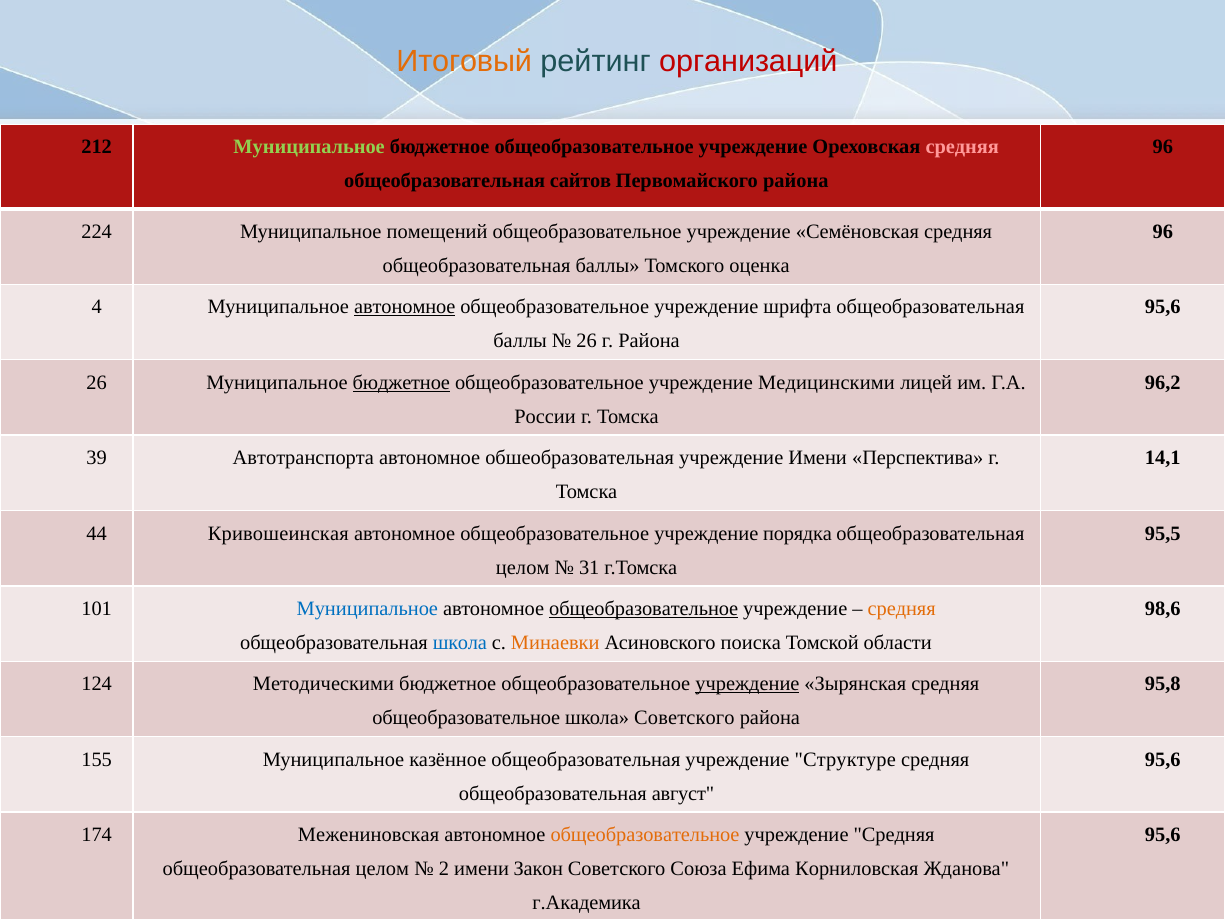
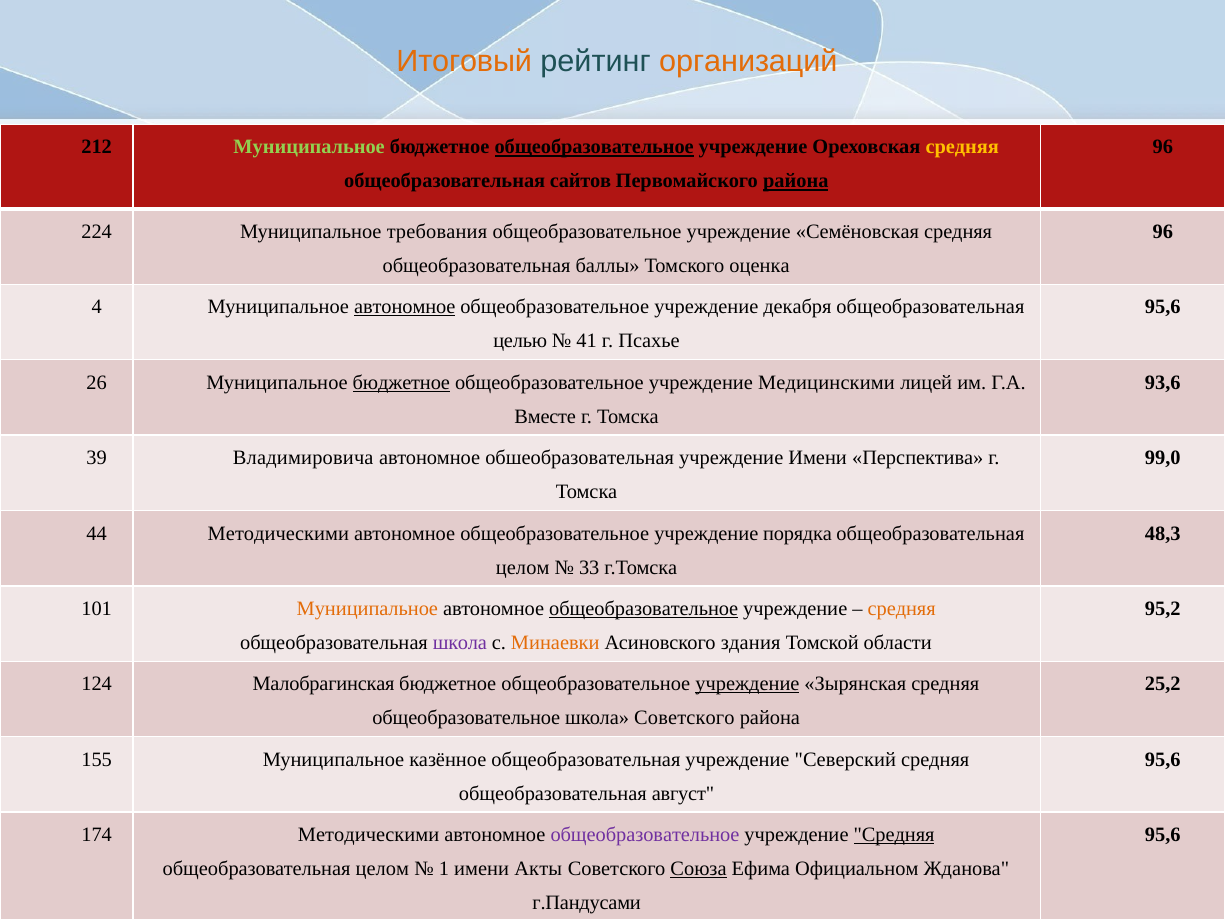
организаций colour: red -> orange (748, 62)
общеобразовательное underline: none -> present (594, 147)
средняя colour: pink -> yellow (962, 147)
района underline: none -> present (796, 181)
помещений: помещений -> требования (437, 232)
шрифта: шрифта -> декабря (797, 307)
баллы: баллы -> целью (520, 341)
26: 26 -> 41 (587, 341)
г Района: Района -> Псахье (649, 341)
96,2: 96,2 -> 93,6 (1163, 382)
России: России -> Вместе (545, 416)
Автотранспорта: Автотранспорта -> Владимировича (303, 458)
14,1: 14,1 -> 99,0 (1163, 458)
44 Кривошеинская: Кривошеинская -> Методическими (278, 533)
95,5: 95,5 -> 48,3 (1163, 533)
31: 31 -> 33 (589, 567)
Муниципальное colour: blue -> orange (367, 609)
98,6: 98,6 -> 95,2 (1163, 609)
школа colour: blue -> purple (460, 643)
поиска: поиска -> здания (751, 643)
Методическими: Методическими -> Малобрагинская (324, 684)
95,8: 95,8 -> 25,2 (1163, 684)
Структуре: Структуре -> Северский (845, 759)
174 Межениновская: Межениновская -> Методическими (369, 835)
общеобразовательное colour: orange -> purple (645, 835)
Средняя underline: none -> present (894, 835)
2: 2 -> 1 (444, 869)
Закон: Закон -> Акты (538, 869)
Союза underline: none -> present (699, 869)
Корниловская: Корниловская -> Официальном (857, 869)
г.Академика: г.Академика -> г.Пандусами (587, 903)
